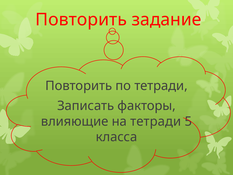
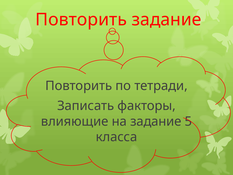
на тетради: тетради -> задание (156, 121)
